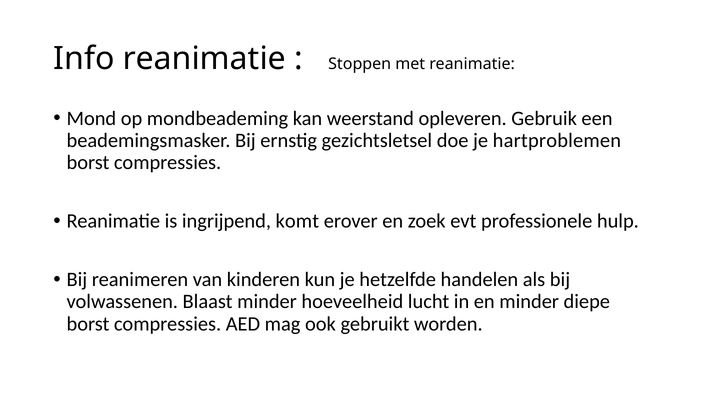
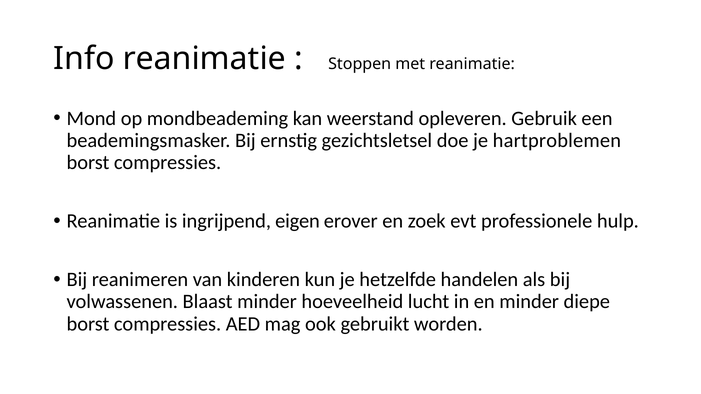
komt: komt -> eigen (298, 221)
